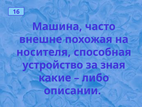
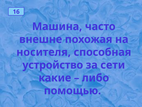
зная: зная -> сети (113, 65)
описании: описании -> помощью (72, 90)
